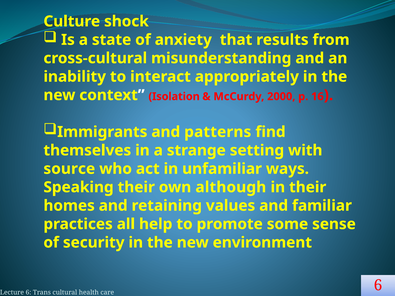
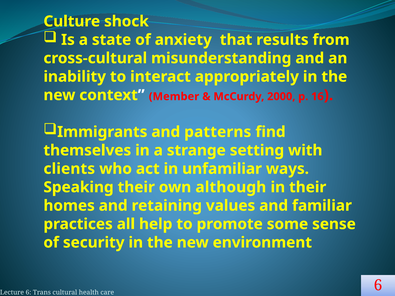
Isolation: Isolation -> Member (174, 97)
source: source -> clients (69, 169)
